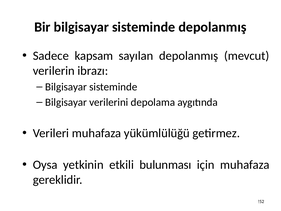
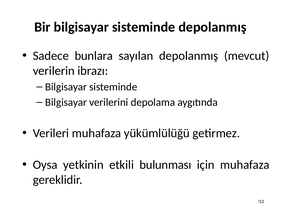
kapsam: kapsam -> bunlara (94, 56)
